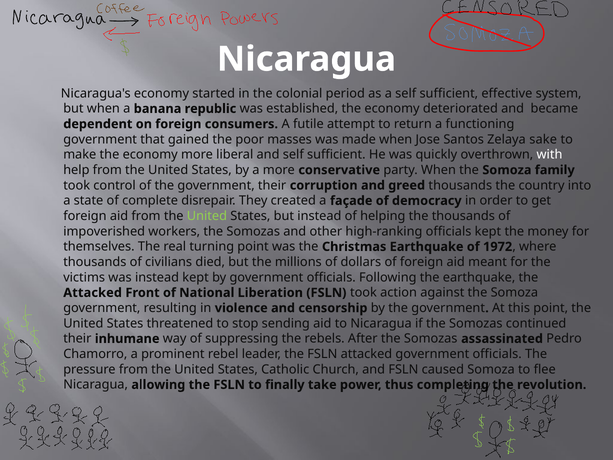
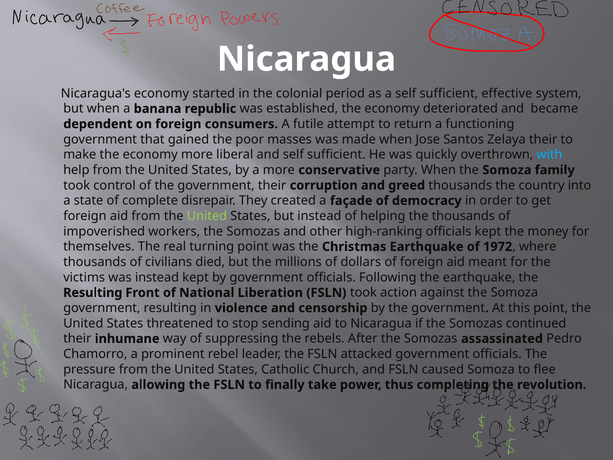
Zelaya sake: sake -> their (543, 139)
with colour: white -> light blue (549, 155)
Attacked: Attacked -> Resulting (93, 293)
